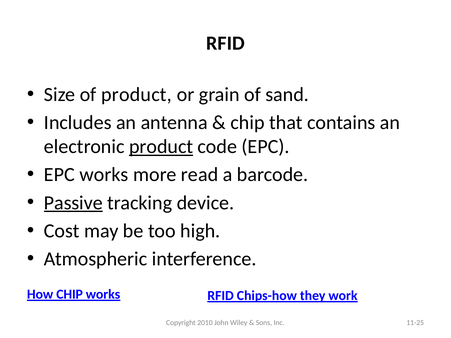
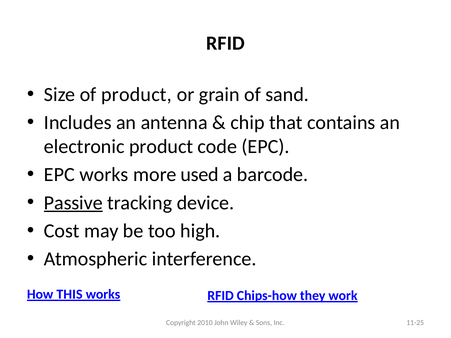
product underline: present -> none (161, 147)
read: read -> used (200, 175)
How CHIP: CHIP -> THIS (69, 295)
